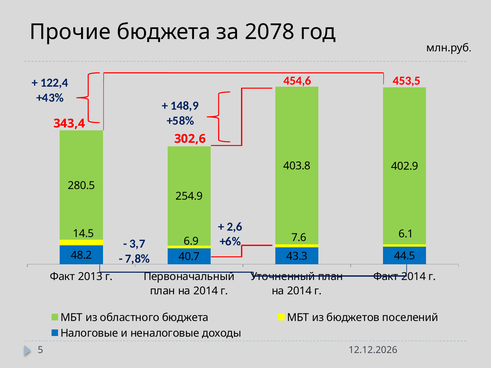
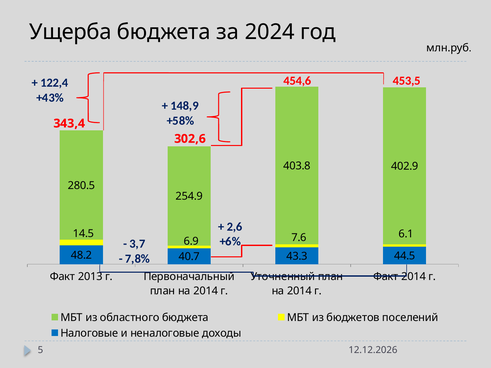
Прочие: Прочие -> Ущерба (70, 32)
2078: 2078 -> 2024 (270, 32)
